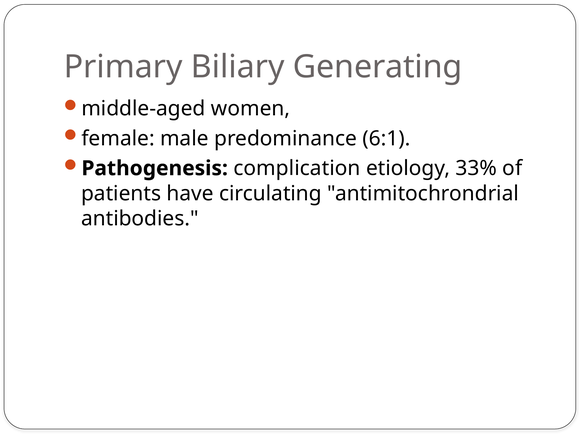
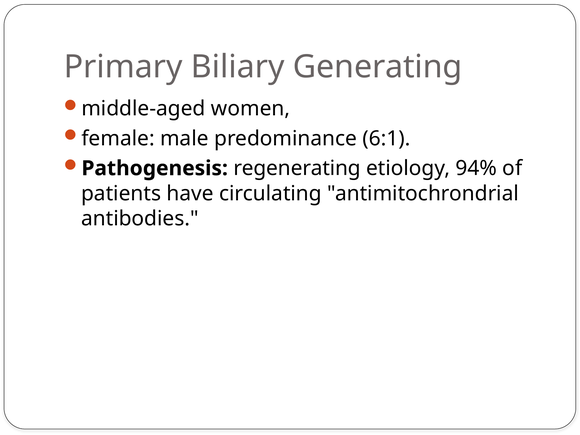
complication: complication -> regenerating (297, 168)
33%: 33% -> 94% (476, 168)
